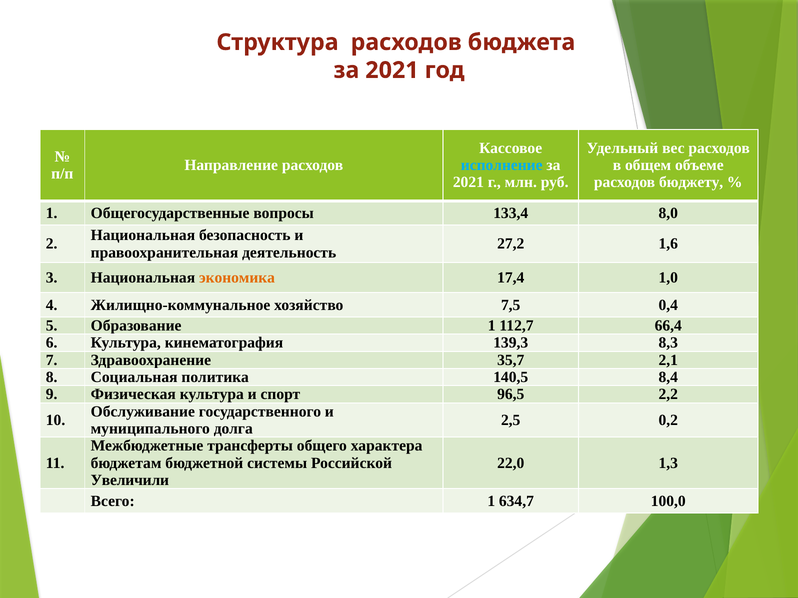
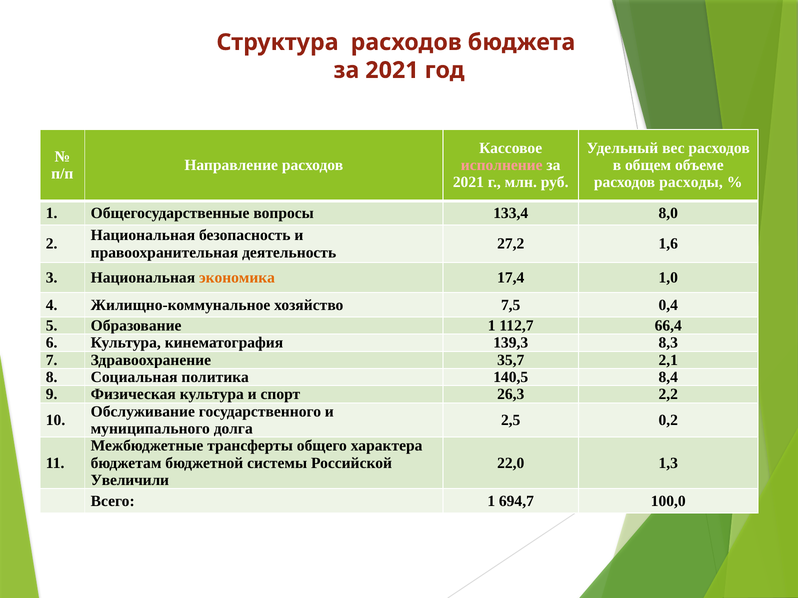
исполнение colour: light blue -> pink (502, 165)
бюджету: бюджету -> расходы (691, 183)
96,5: 96,5 -> 26,3 (511, 395)
634,7: 634,7 -> 694,7 (516, 501)
